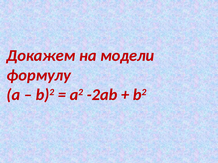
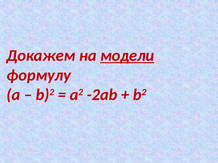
модели underline: none -> present (127, 56)
